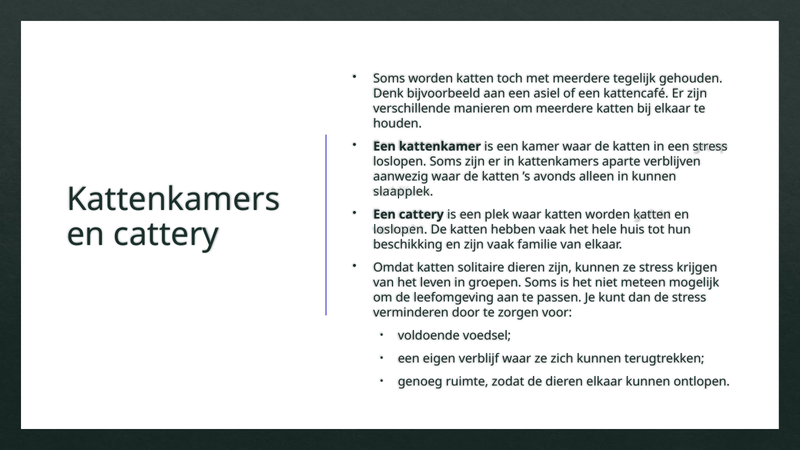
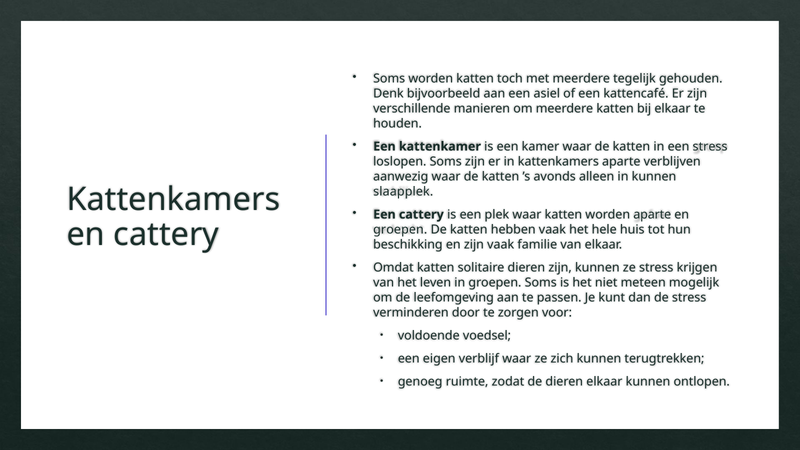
katten worden katten: katten -> aparte (652, 214)
loslopen: loslopen -> groepen (400, 229)
